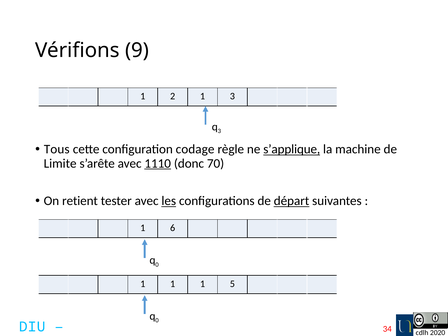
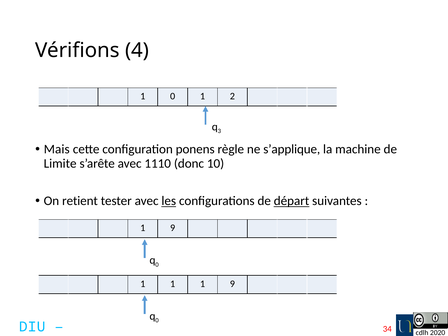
9: 9 -> 4 (137, 50)
1 2: 2 -> 0 (173, 96)
1 3: 3 -> 2 (232, 96)
Tous: Tous -> Mais (57, 149)
codage: codage -> ponens (195, 149)
s’applique underline: present -> none (292, 149)
1110 underline: present -> none (158, 163)
70: 70 -> 10 (216, 163)
6: 6 -> 9 (173, 228)
1 1 5: 5 -> 9 (232, 284)
